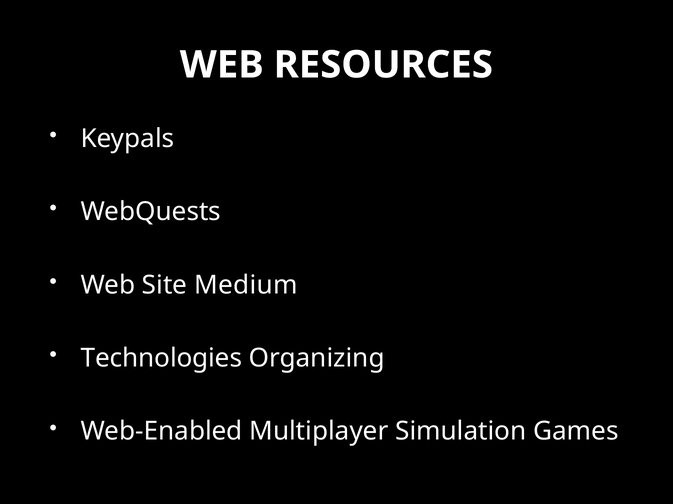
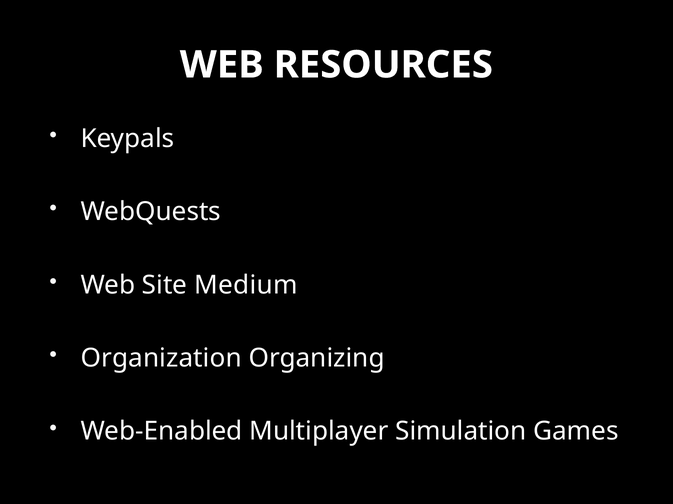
Technologies: Technologies -> Organization (161, 359)
